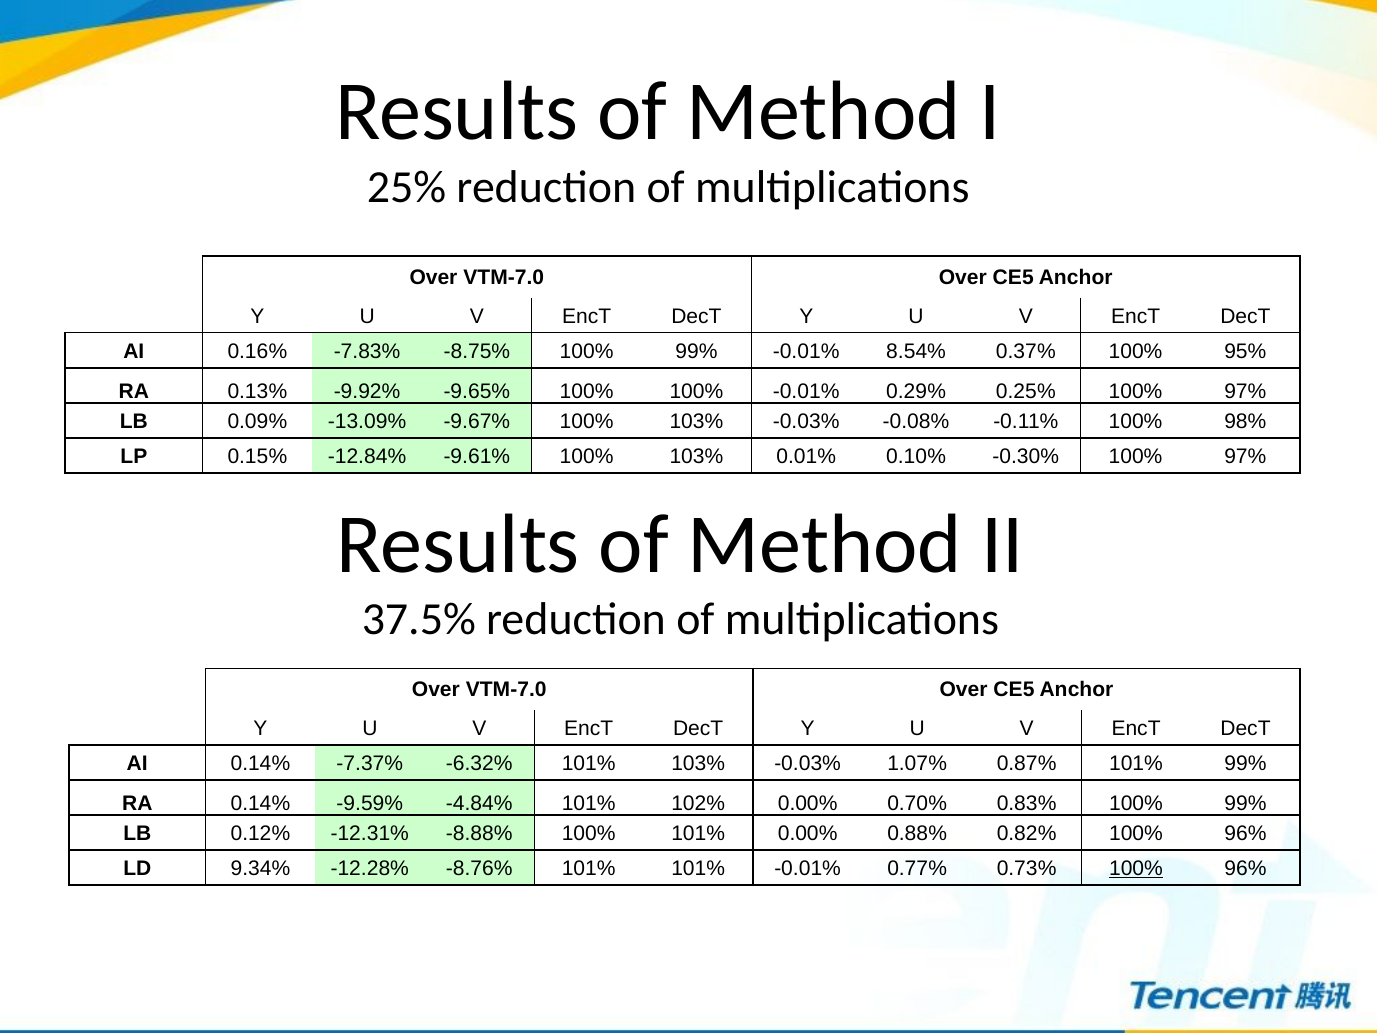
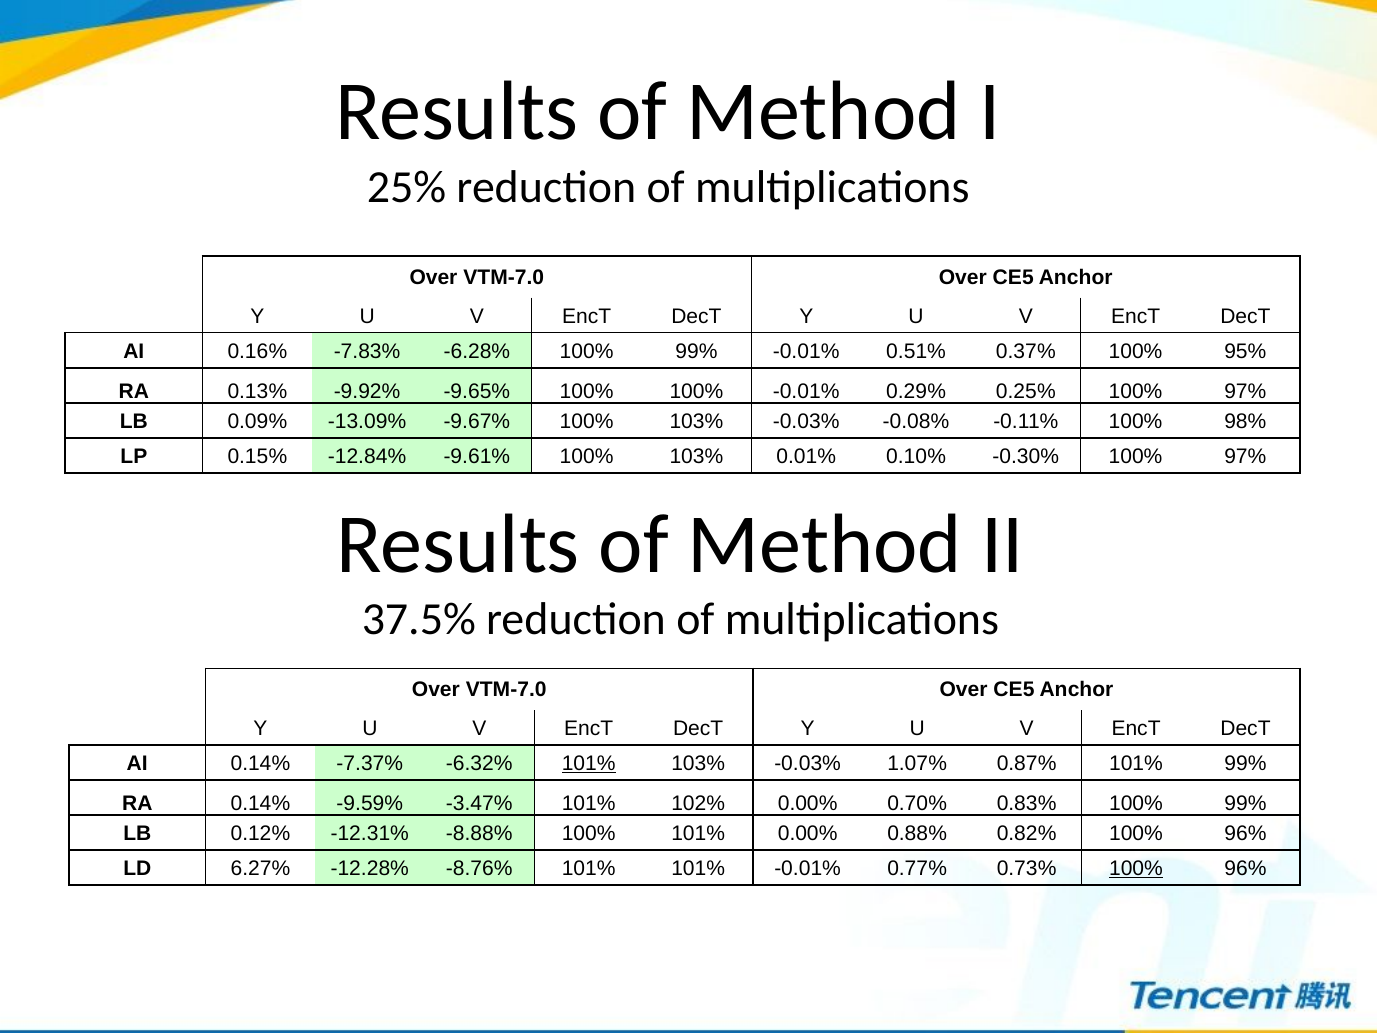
-8.75%: -8.75% -> -6.28% (477, 351)
8.54%: 8.54% -> 0.51% (916, 351)
101% underline: none -> present (589, 764)
-4.84%: -4.84% -> -3.47% (479, 804)
9.34%: 9.34% -> 6.27% (260, 868)
